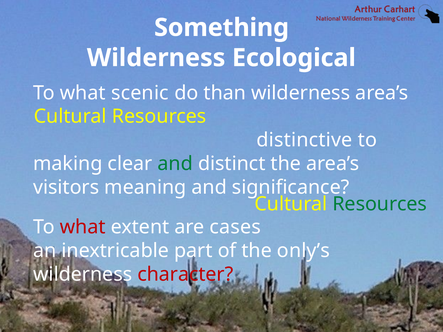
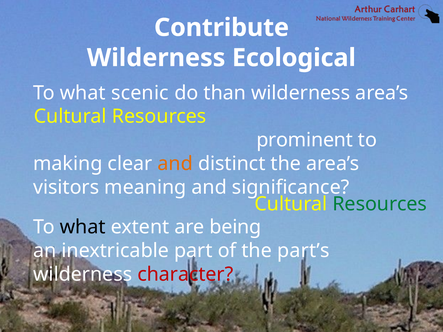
Something: Something -> Contribute (222, 28)
distinctive: distinctive -> prominent (305, 140)
and colour: green -> orange (175, 164)
what colour: red -> black (83, 227)
cases: cases -> being (235, 227)
only’s: only’s -> part’s (303, 251)
